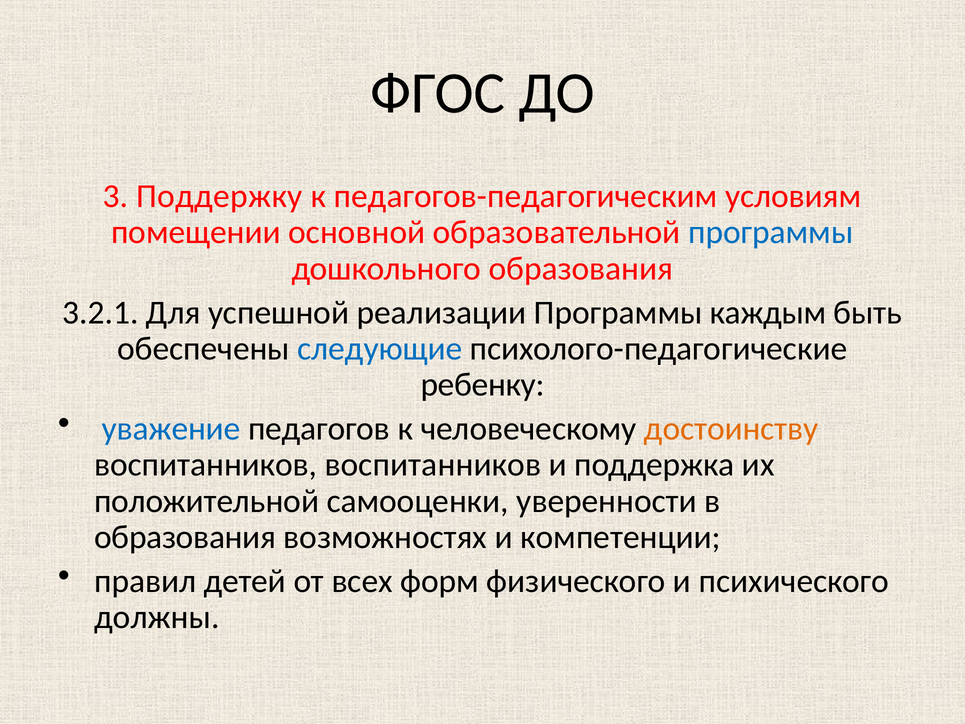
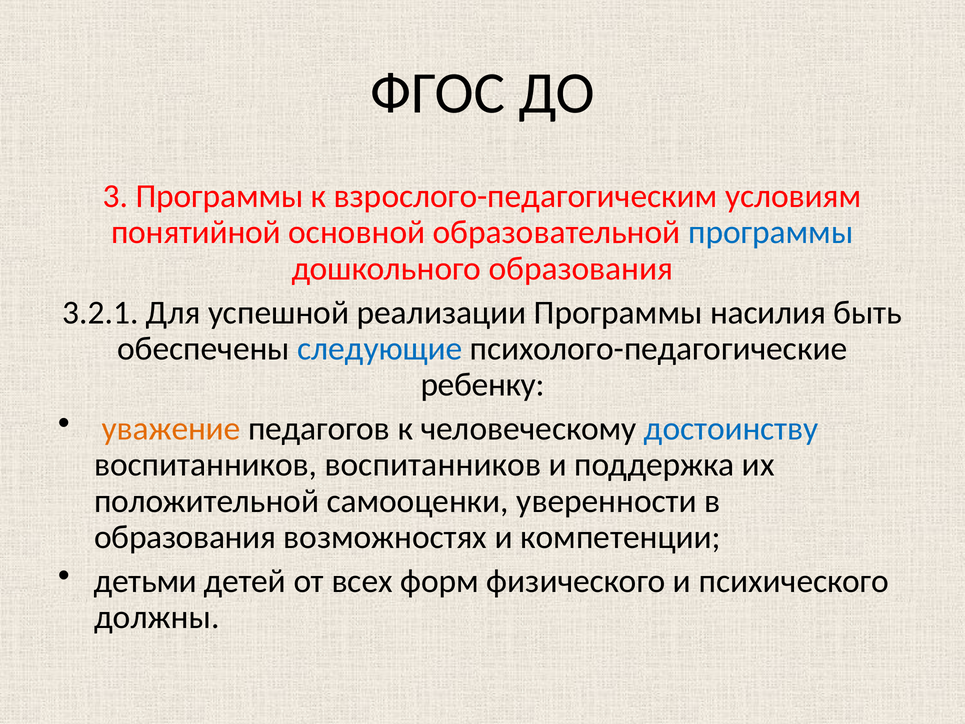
3 Поддержку: Поддержку -> Программы (220, 196)
педагогов-педагогическим: педагогов-педагогическим -> взрослого-педагогическим (526, 196)
помещении: помещении -> понятийной (196, 232)
каждым: каждым -> насилия (768, 312)
уважение colour: blue -> orange (171, 429)
достоинству colour: orange -> blue (731, 429)
правил: правил -> детьми (145, 581)
